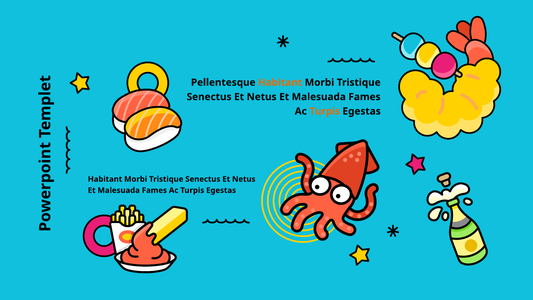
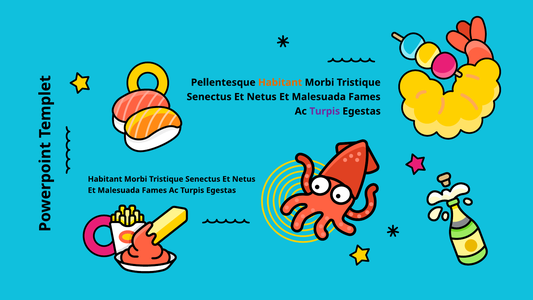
Turpis colour: orange -> purple (325, 111)
